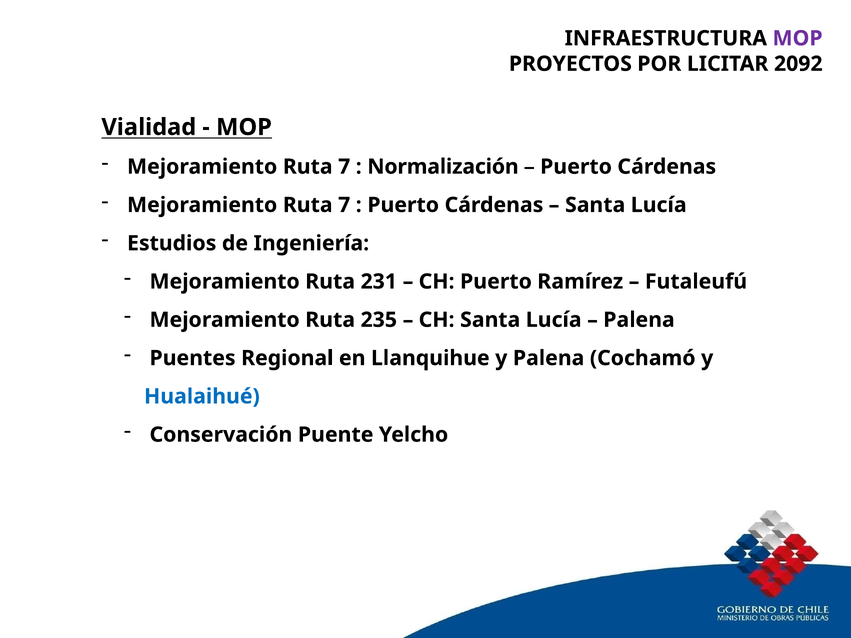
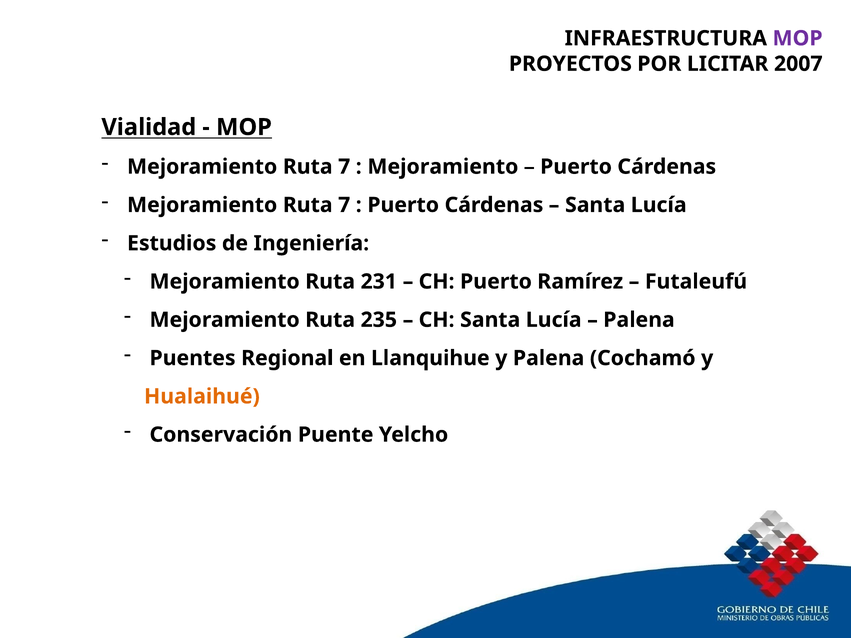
2092: 2092 -> 2007 (798, 64)
Normalización: Normalización -> Mejoramiento (443, 167)
Hualaihué colour: blue -> orange (202, 397)
